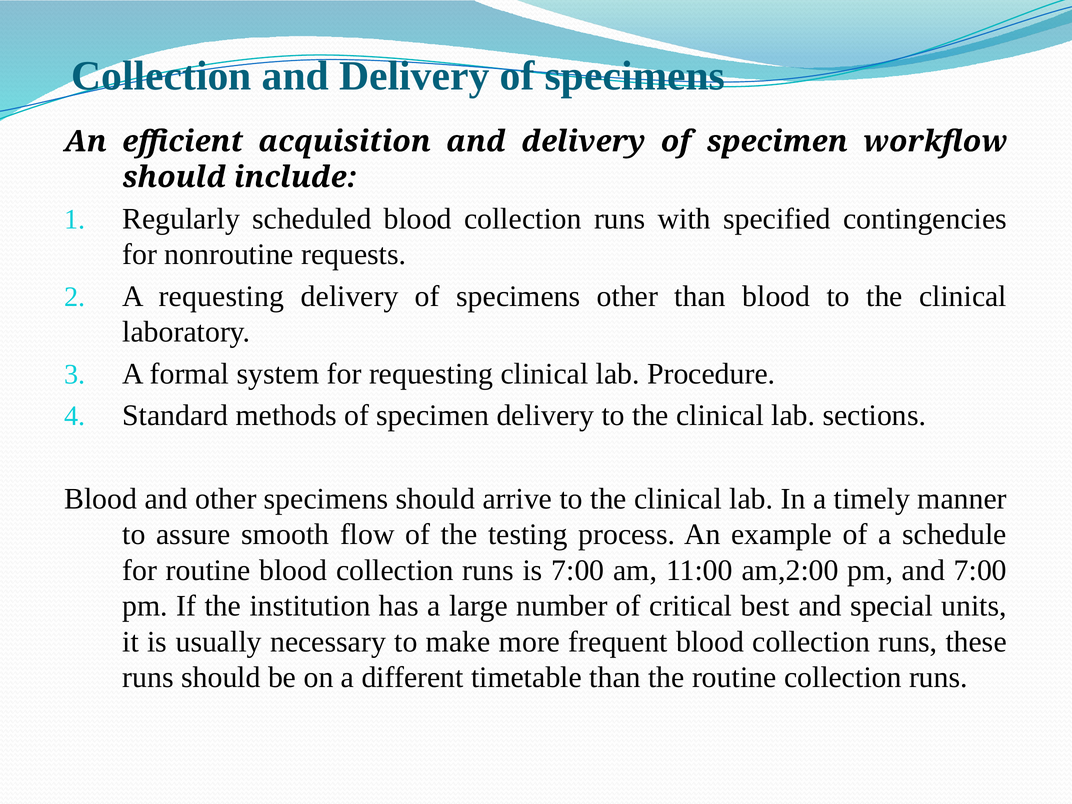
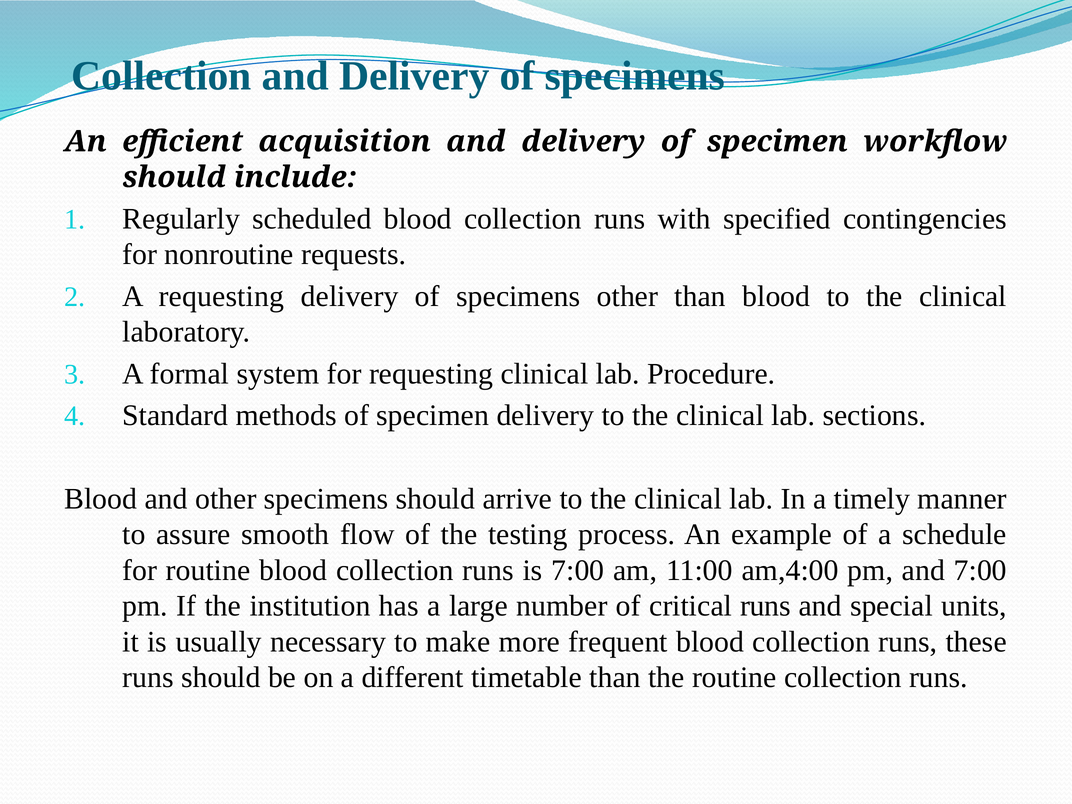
am,2:00: am,2:00 -> am,4:00 (790, 570)
critical best: best -> runs (765, 606)
